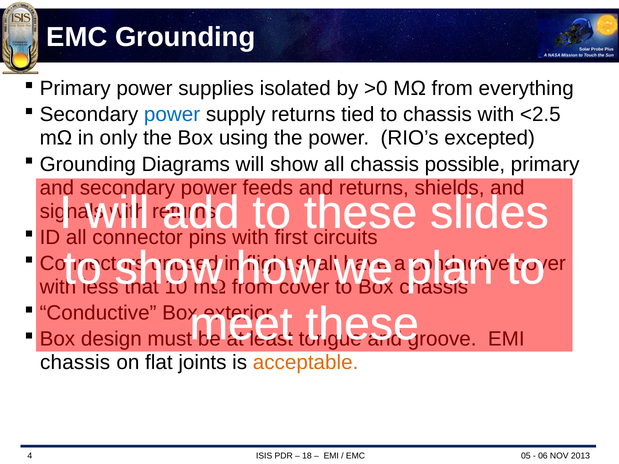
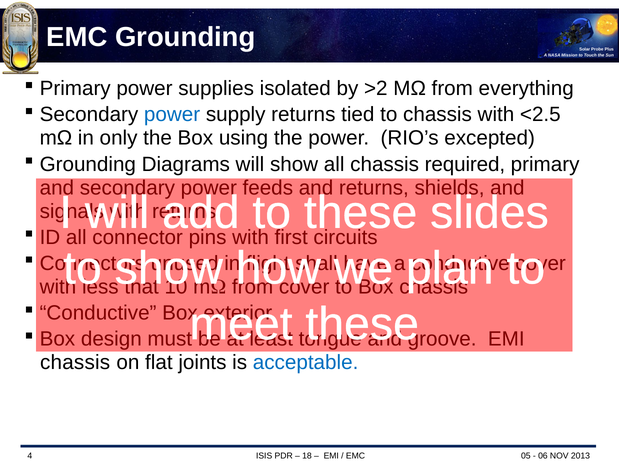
>0: >0 -> >2 (376, 89)
possible: possible -> required (465, 164)
acceptable colour: orange -> blue (306, 363)
